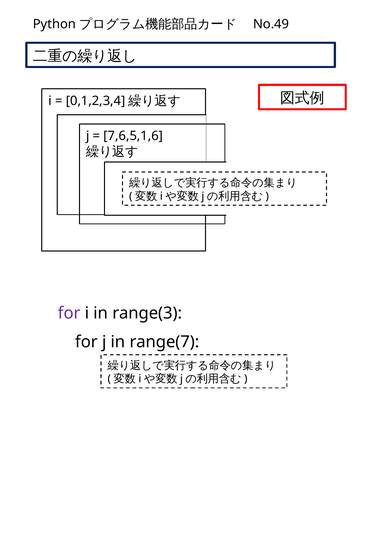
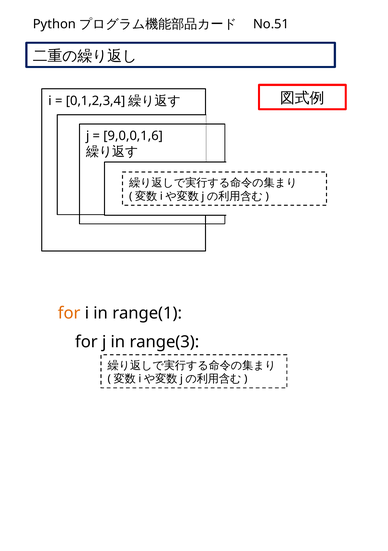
No.49: No.49 -> No.51 (271, 24)
7,6,5,1,6: 7,6,5,1,6 -> 9,0,0,1,6 (133, 136)
for colour: purple -> orange (69, 313)
range(3: range(3 -> range(1 (147, 313)
range(7: range(7 -> range(3 (164, 342)
